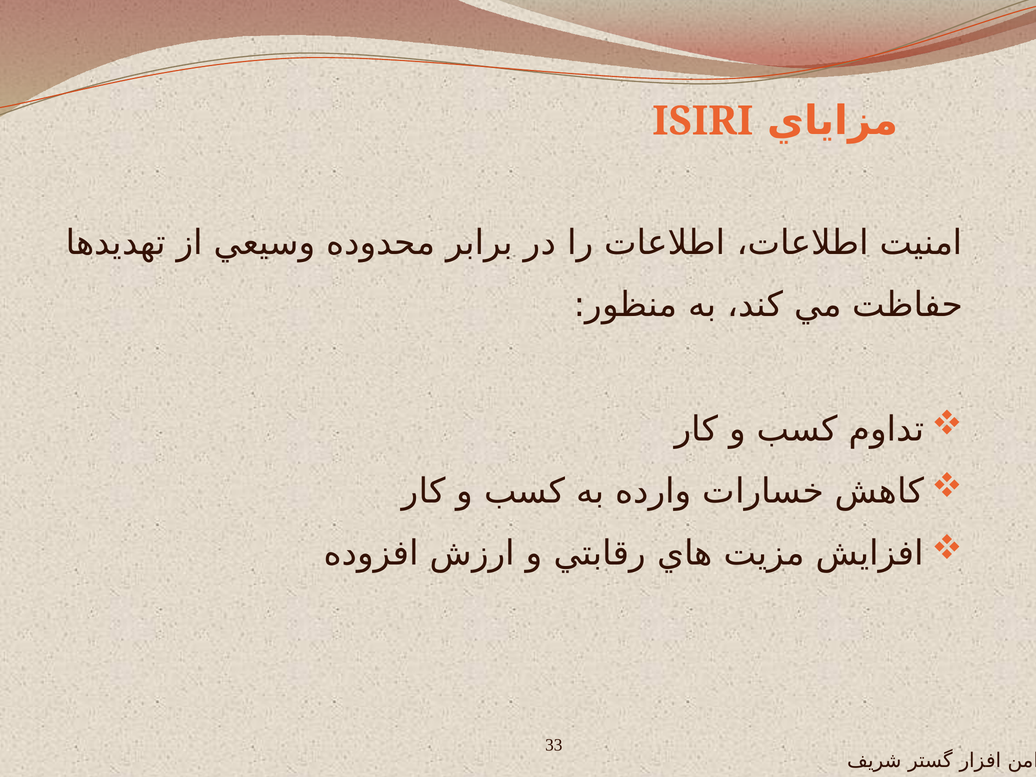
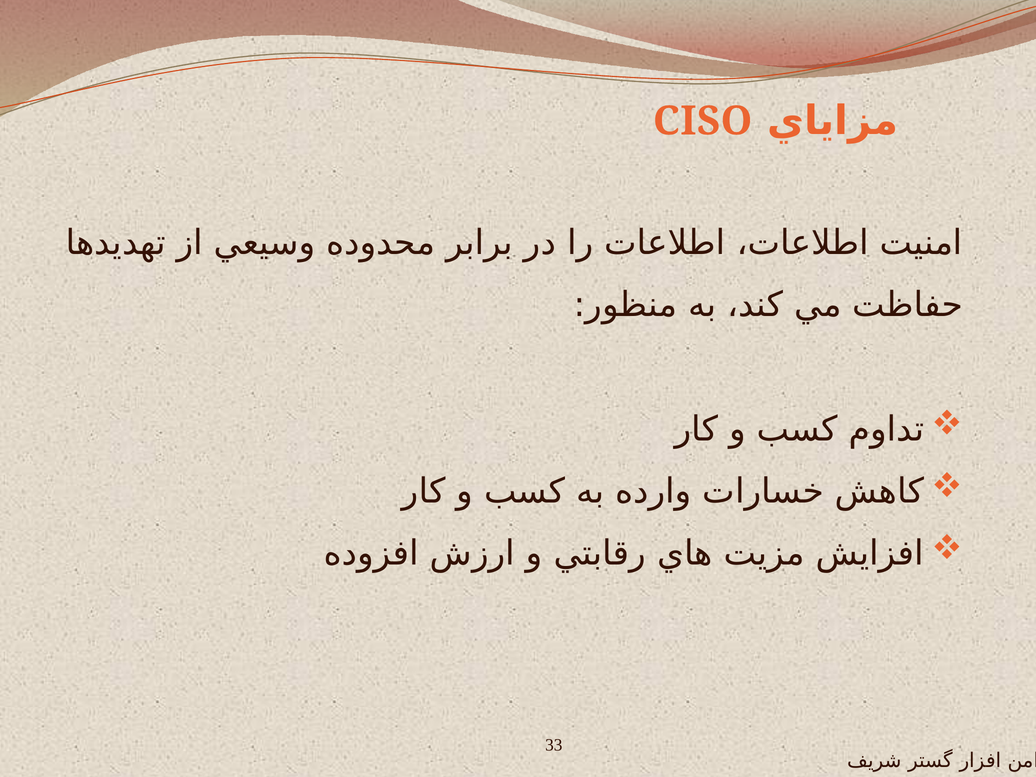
ISIRI: ISIRI -> CISO (703, 121)
